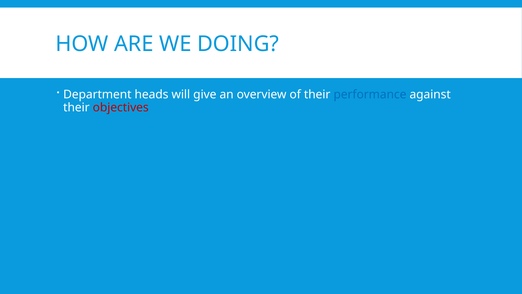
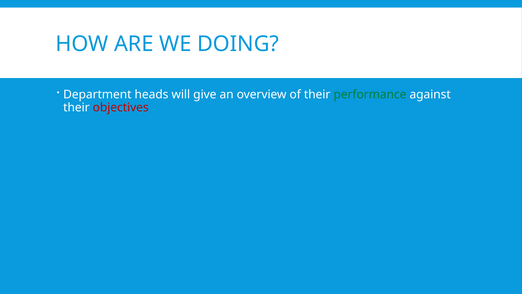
performance colour: blue -> green (370, 94)
